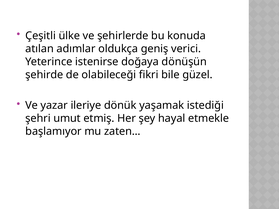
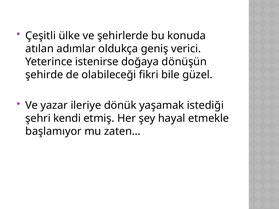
umut: umut -> kendi (67, 119)
